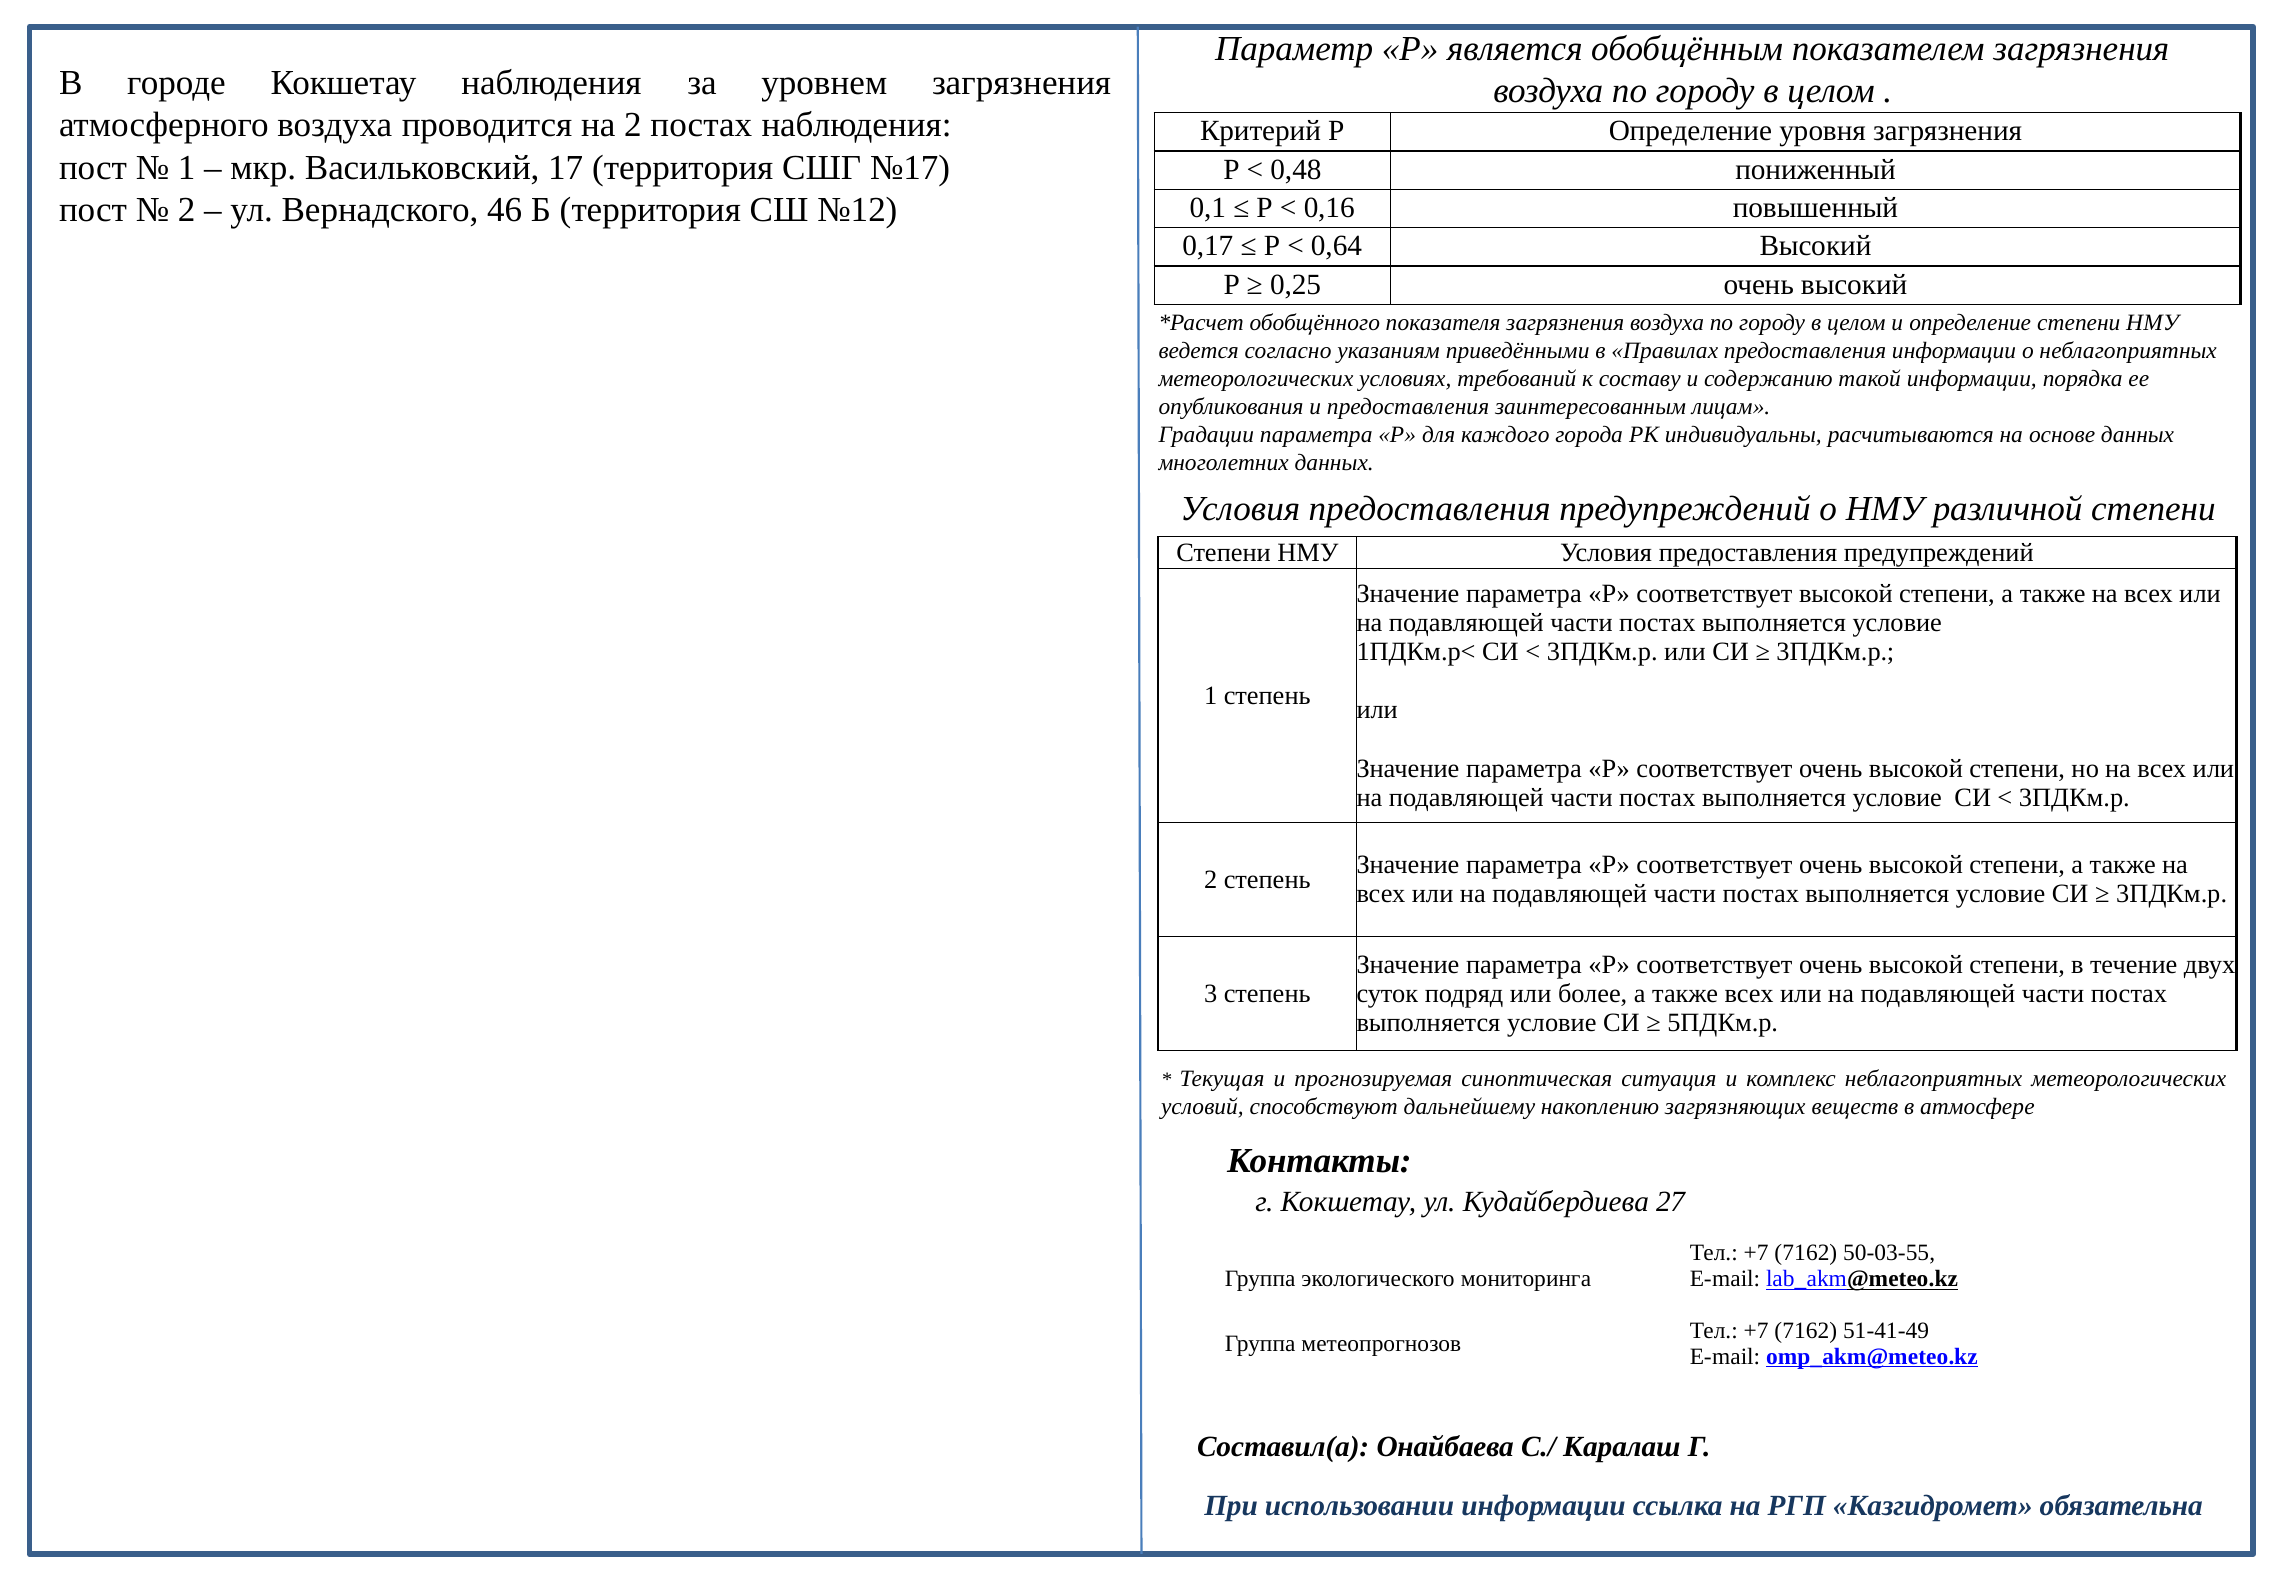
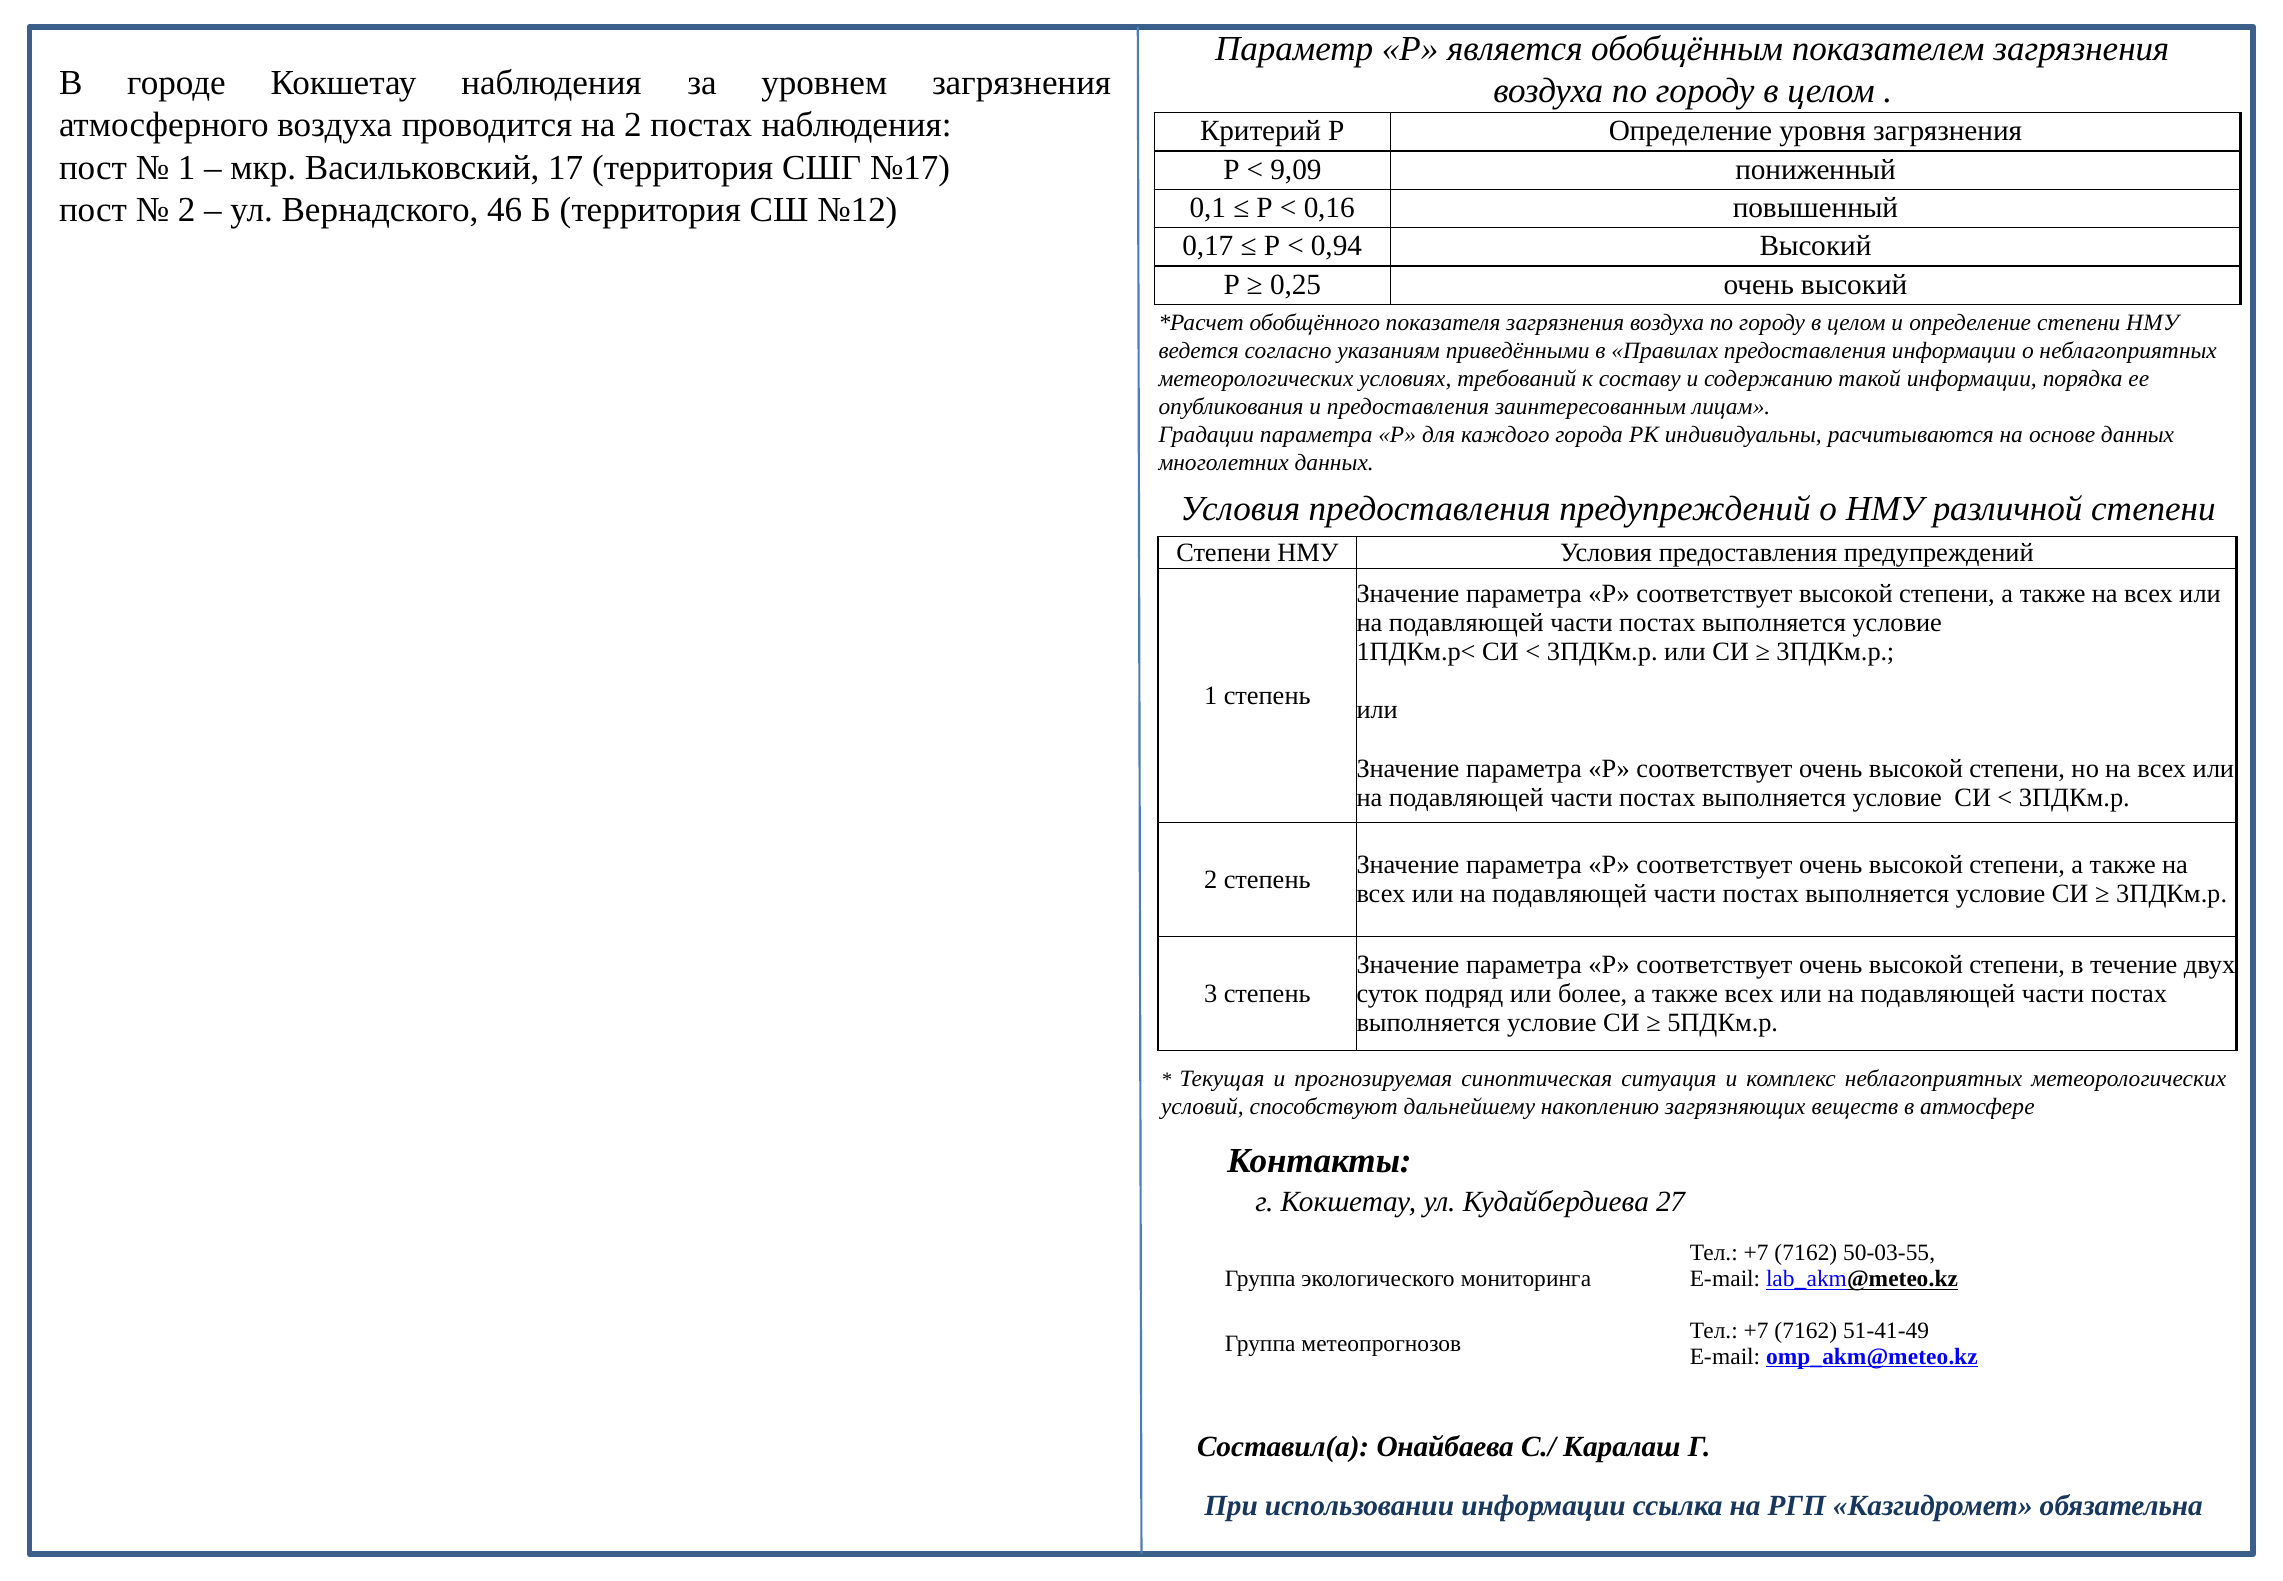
0,48: 0,48 -> 9,09 (1296, 170)
0,64: 0,64 -> 0,94 (1336, 246)
